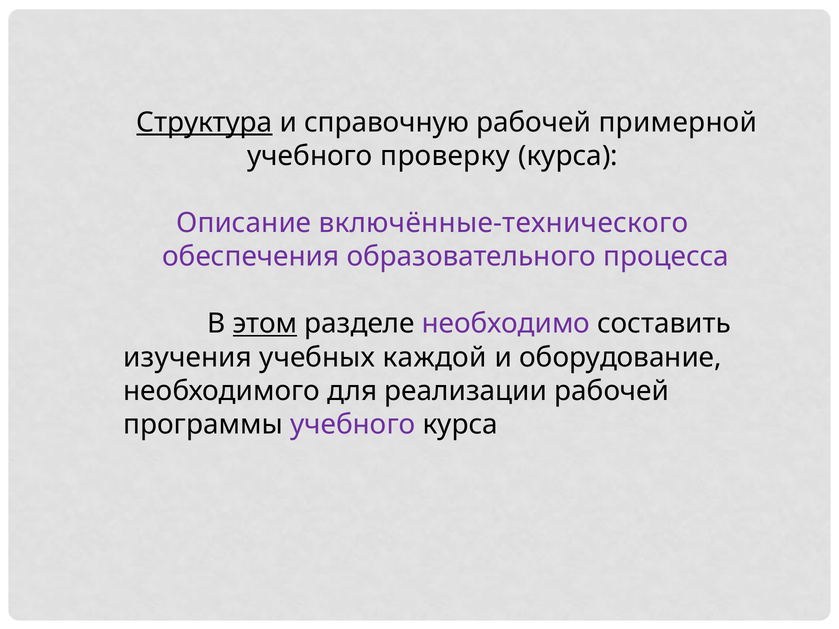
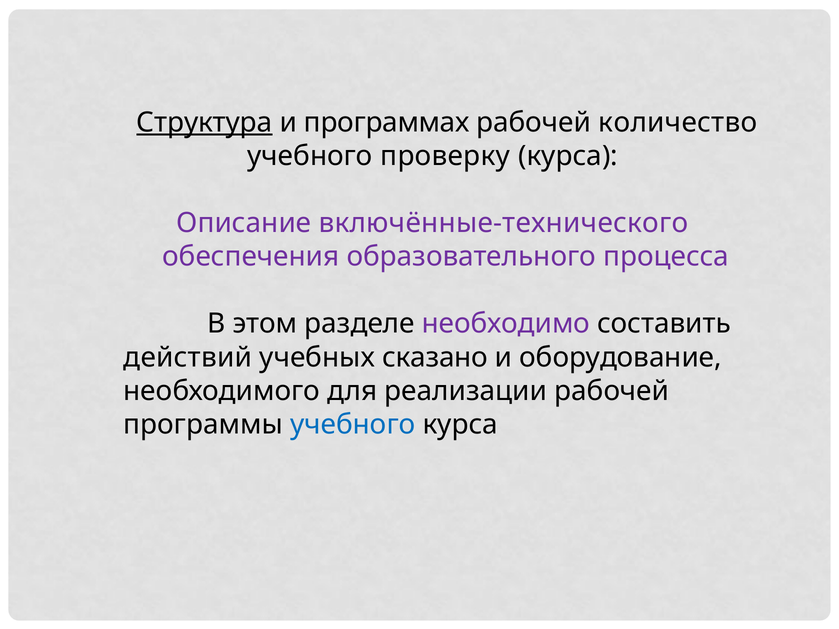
справочную: справочную -> программах (387, 122)
примерной: примерной -> количество (678, 122)
этом underline: present -> none (265, 324)
изучения: изучения -> действий (188, 357)
каждой: каждой -> сказано (435, 357)
учебного colour: purple -> blue (353, 425)
